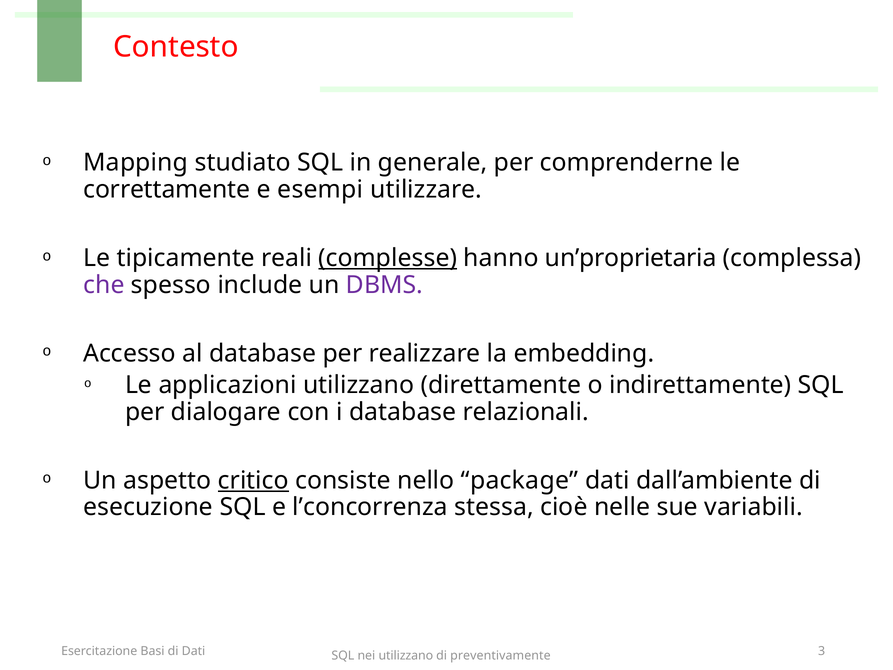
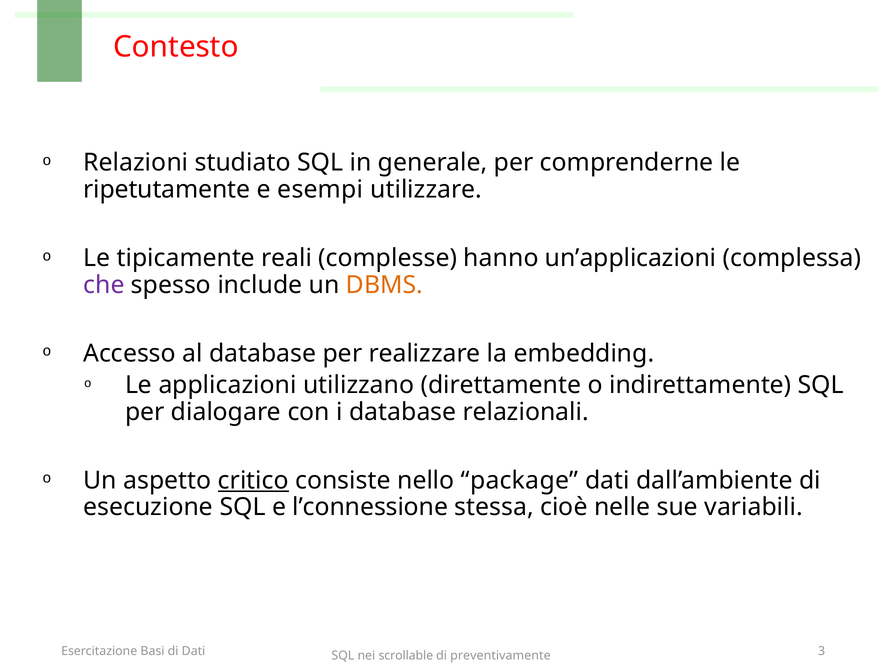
Mapping: Mapping -> Relazioni (136, 163)
correttamente: correttamente -> ripetutamente (167, 189)
complesse underline: present -> none (388, 258)
un’proprietaria: un’proprietaria -> un’applicazioni (631, 258)
DBMS colour: purple -> orange (384, 285)
l’concorrenza: l’concorrenza -> l’connessione (370, 507)
nei utilizzano: utilizzano -> scrollable (406, 656)
